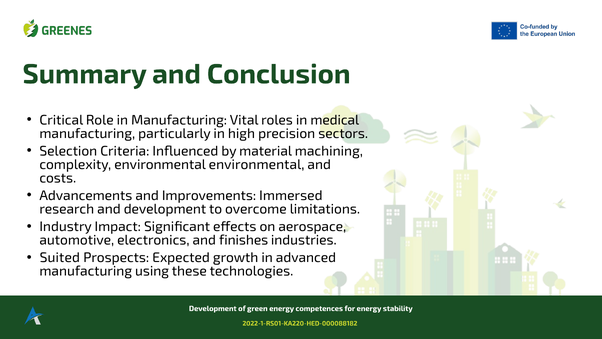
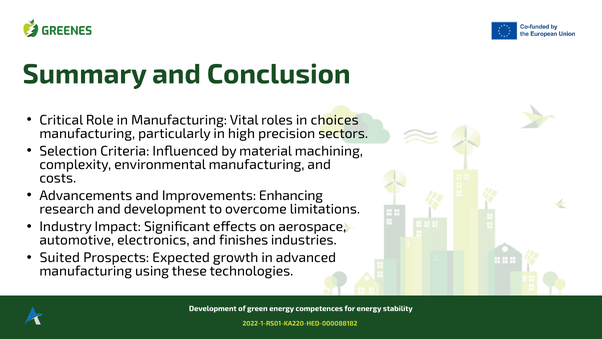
medical: medical -> choices (335, 120)
environmental environmental: environmental -> manufacturing (257, 164)
Immersed: Immersed -> Enhancing (291, 196)
